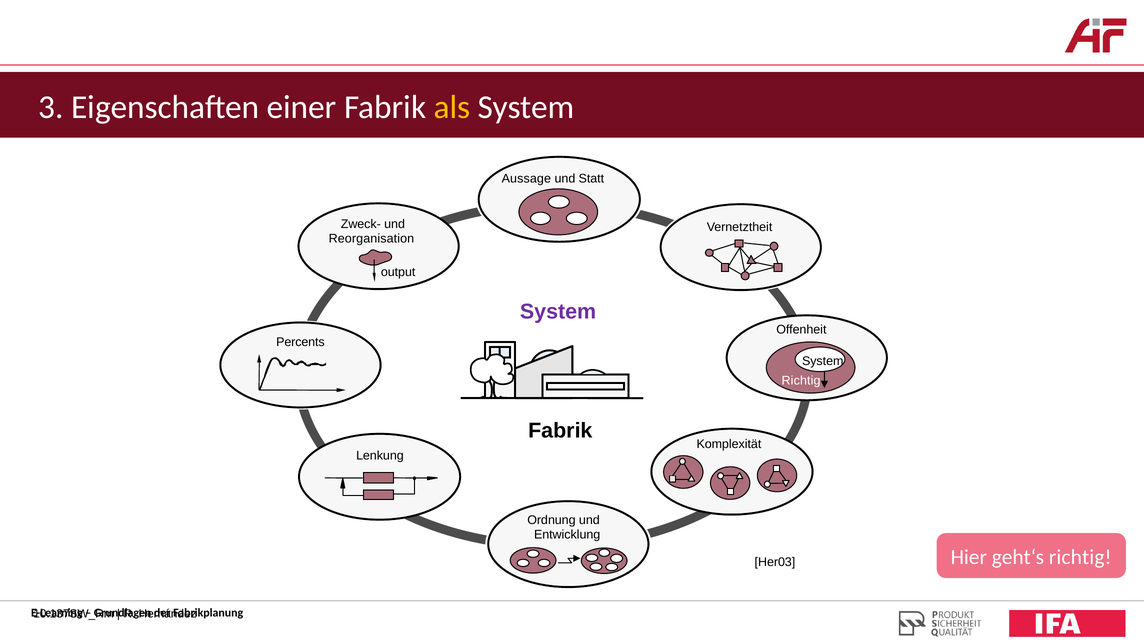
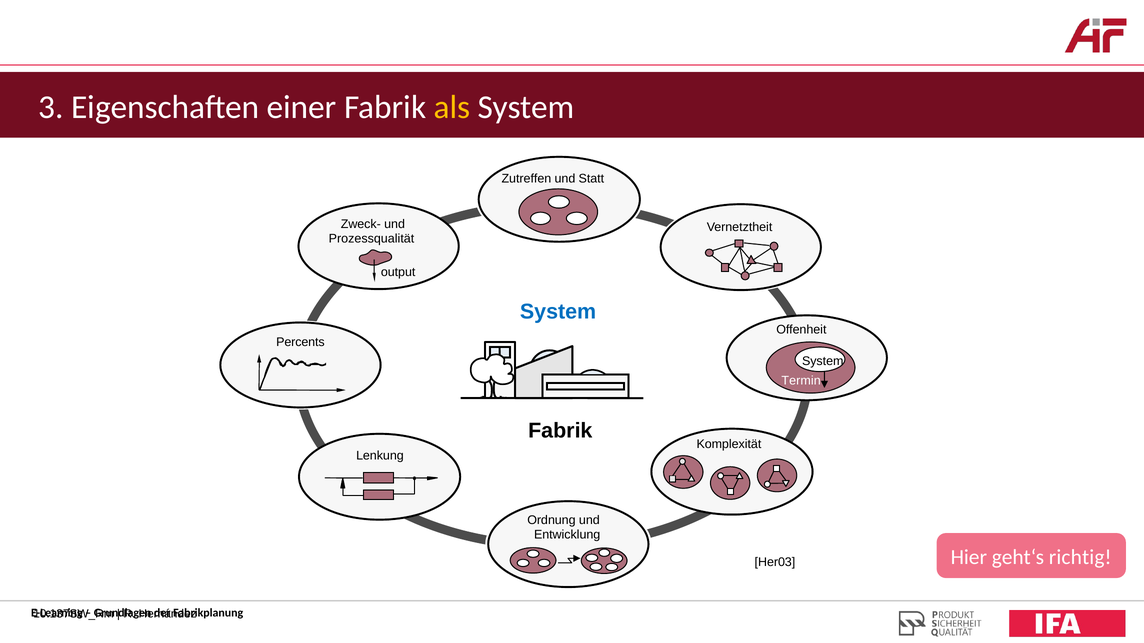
Aussage: Aussage -> Zutreffen (526, 179)
Reorganisation: Reorganisation -> Prozessqualität (371, 239)
System colour: purple -> blue (558, 312)
Richtig: Richtig -> Termin (801, 381)
